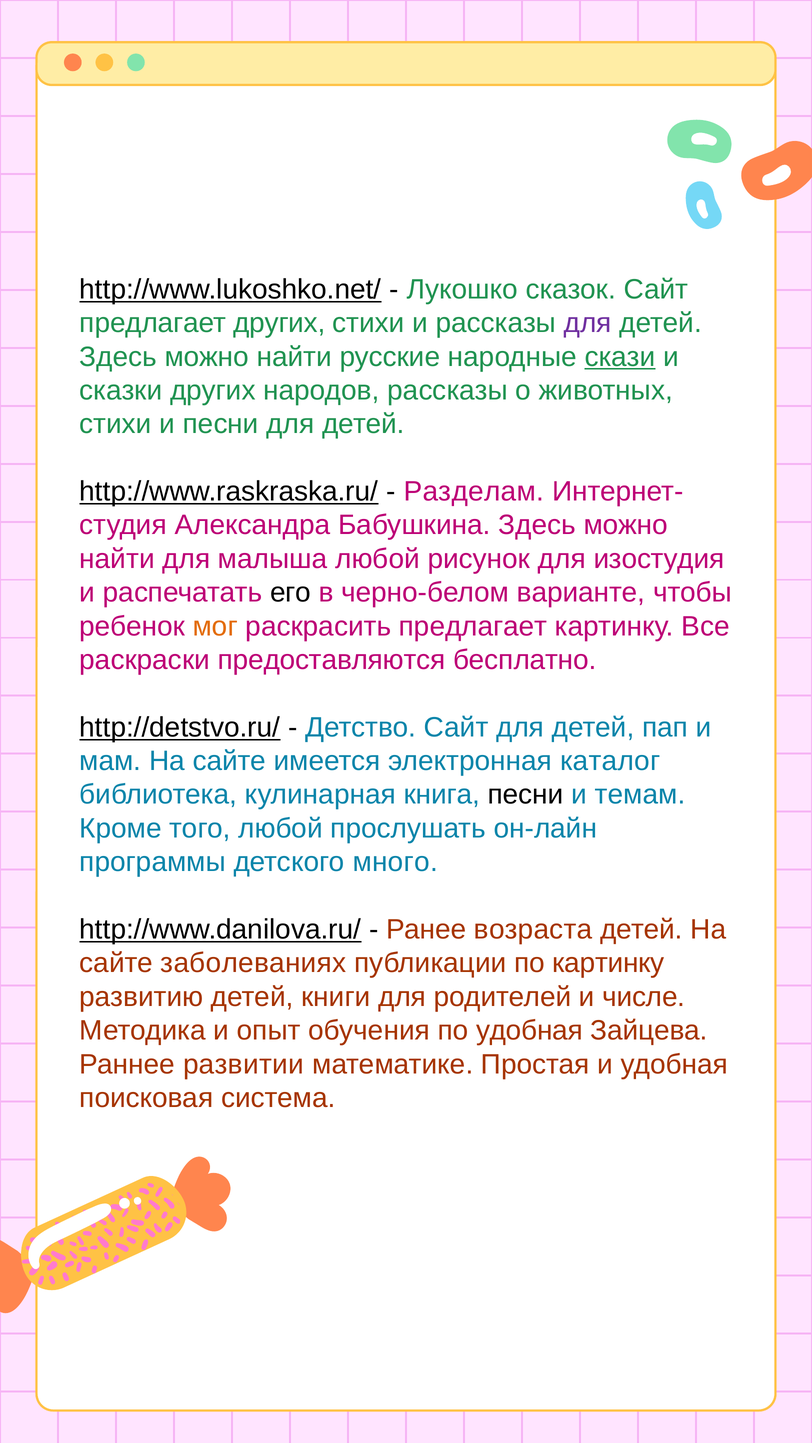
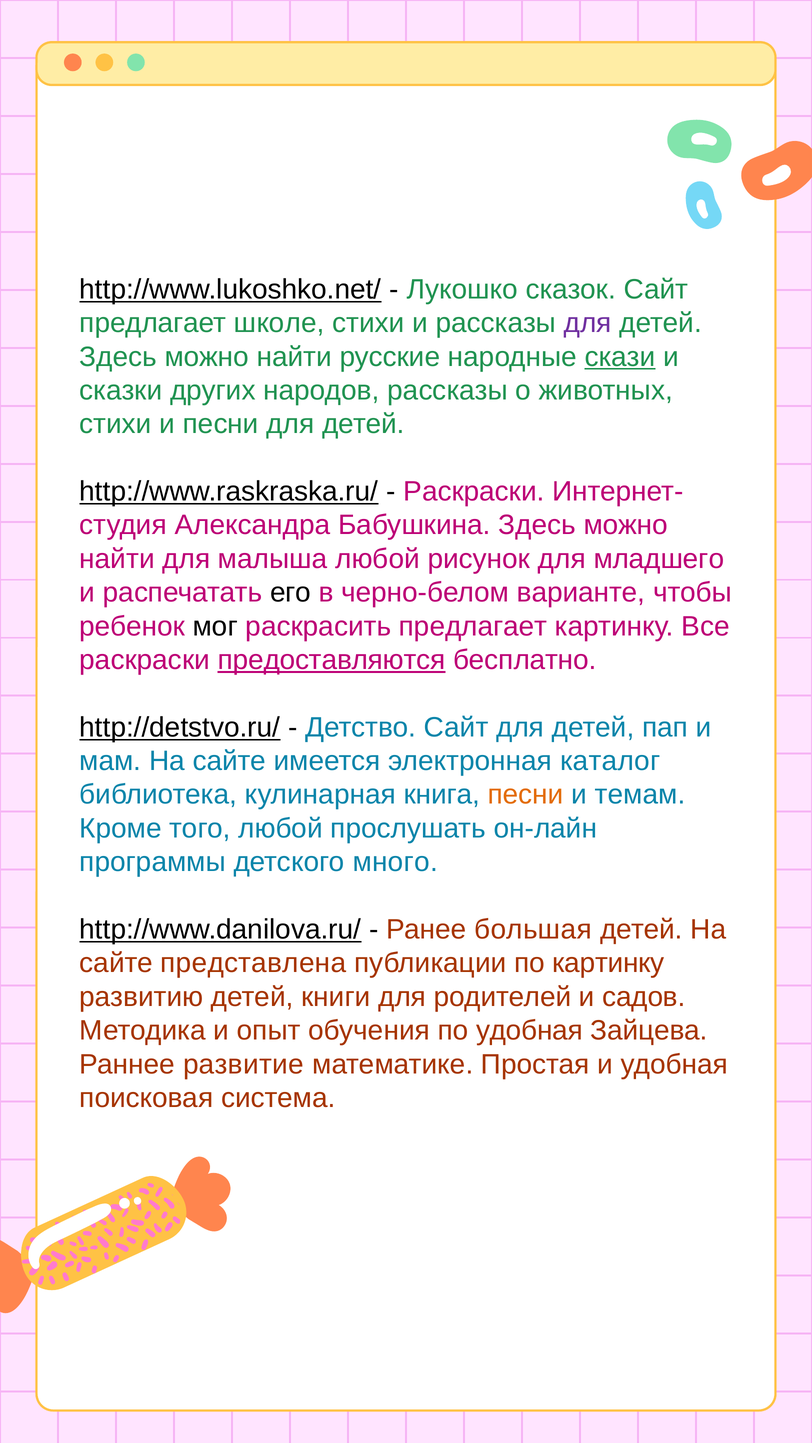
предлагает других: других -> школе (279, 323)
Разделам: Разделам -> Раскраски (474, 492)
изостудия: изостудия -> младшего (659, 559)
мог colour: orange -> black (215, 627)
предоставляются underline: none -> present (332, 660)
песни colour: black -> orange (526, 795)
возраста: возраста -> большая (533, 930)
заболеваниях: заболеваниях -> представлена (253, 964)
числе: числе -> садов (644, 997)
развитии: развитии -> развитие (243, 1065)
